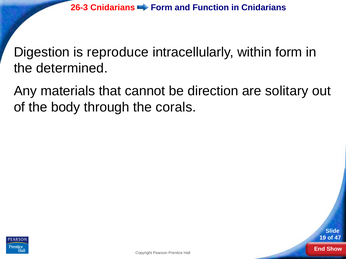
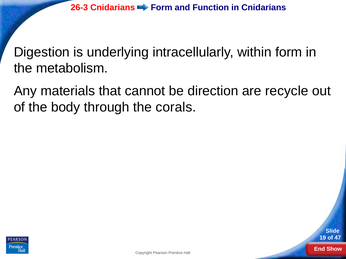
reproduce: reproduce -> underlying (118, 52)
determined: determined -> metabolism (72, 68)
solitary: solitary -> recycle (287, 91)
